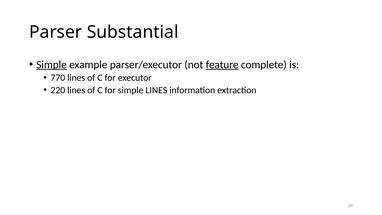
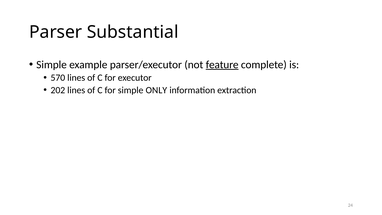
Simple underline: present -> none (52, 65)
770: 770 -> 570 (58, 78)
220: 220 -> 202 (58, 90)
simple LINES: LINES -> ONLY (156, 90)
